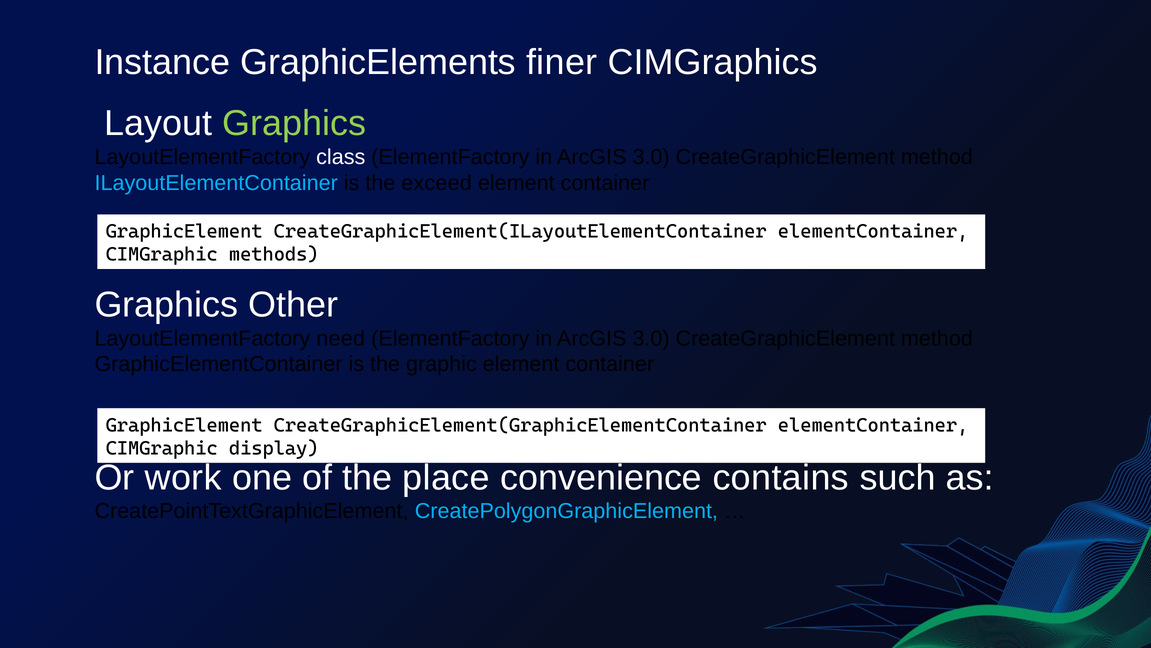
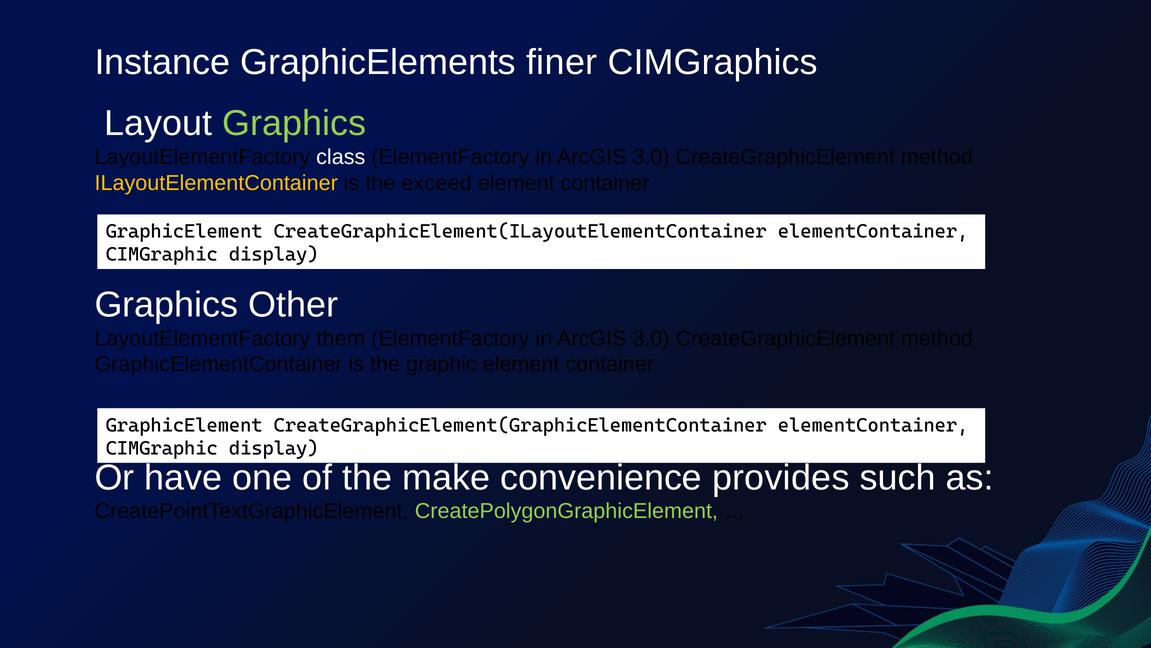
ILayoutElementContainer colour: light blue -> yellow (216, 183)
methods: methods -> display (274, 254)
need: need -> them (341, 338)
work: work -> have (183, 477)
place: place -> make (446, 477)
contains: contains -> provides (781, 477)
CreatePolygonGraphicElement colour: light blue -> light green (566, 511)
